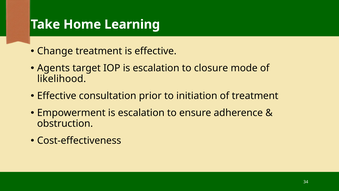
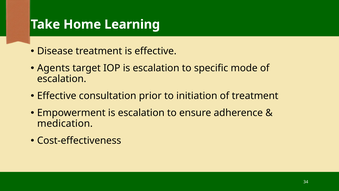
Change: Change -> Disease (55, 51)
closure: closure -> specific (211, 68)
likelihood: likelihood -> escalation (62, 79)
obstruction: obstruction -> medication (65, 123)
